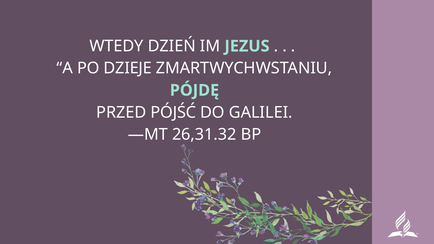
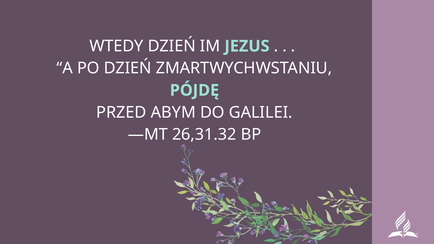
PO DZIEJE: DZIEJE -> DZIEŃ (128, 68)
PÓJŚĆ: PÓJŚĆ -> ABYM (173, 112)
